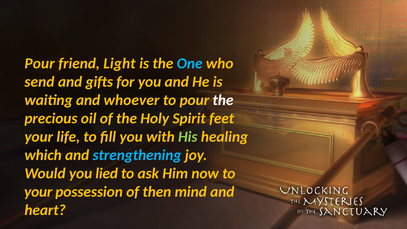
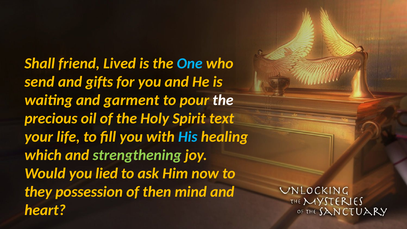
Pour: Pour -> Shall (40, 64)
Light: Light -> Lived (120, 64)
whoever: whoever -> garment (132, 100)
feet: feet -> text (222, 119)
His colour: light green -> light blue (188, 137)
strengthening colour: light blue -> light green (137, 155)
your: your -> they (38, 192)
